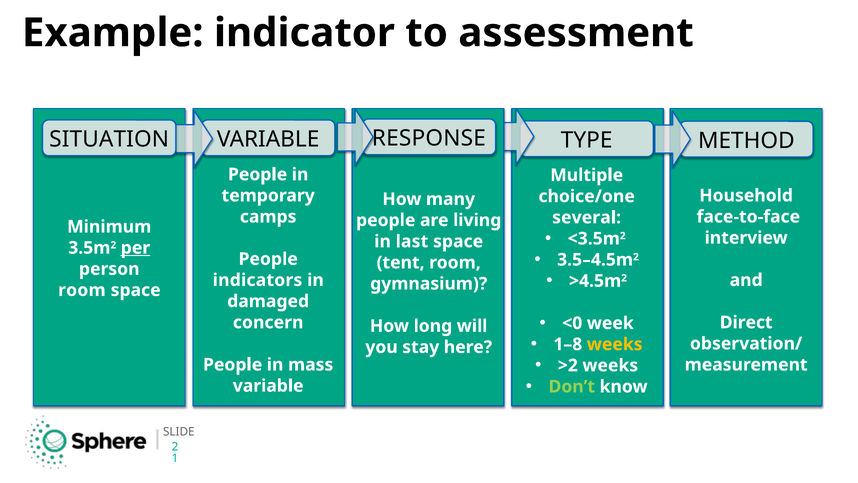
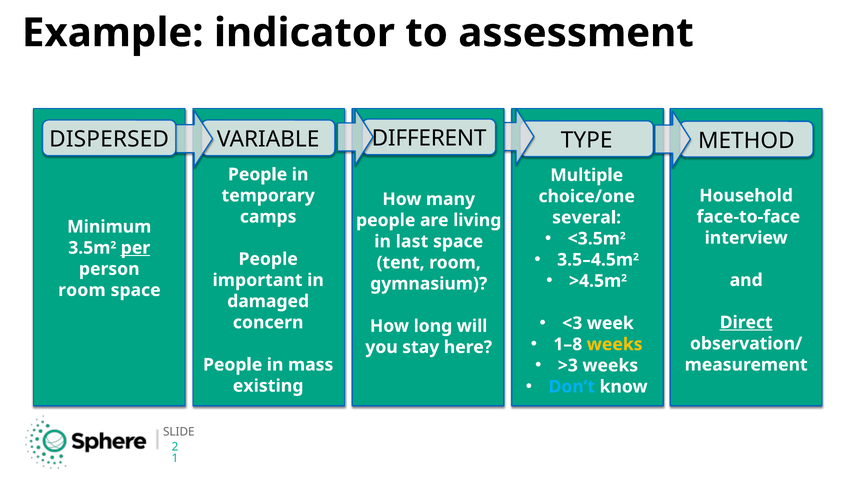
SITUATION: SITUATION -> DISPERSED (109, 139)
RESPONSE: RESPONSE -> DIFFERENT (429, 138)
indicators: indicators -> important (258, 280)
<0: <0 -> <3 (572, 323)
Direct underline: none -> present (746, 322)
>2: >2 -> >3 (568, 365)
Don’t colour: light green -> light blue (572, 386)
variable: variable -> existing (268, 386)
